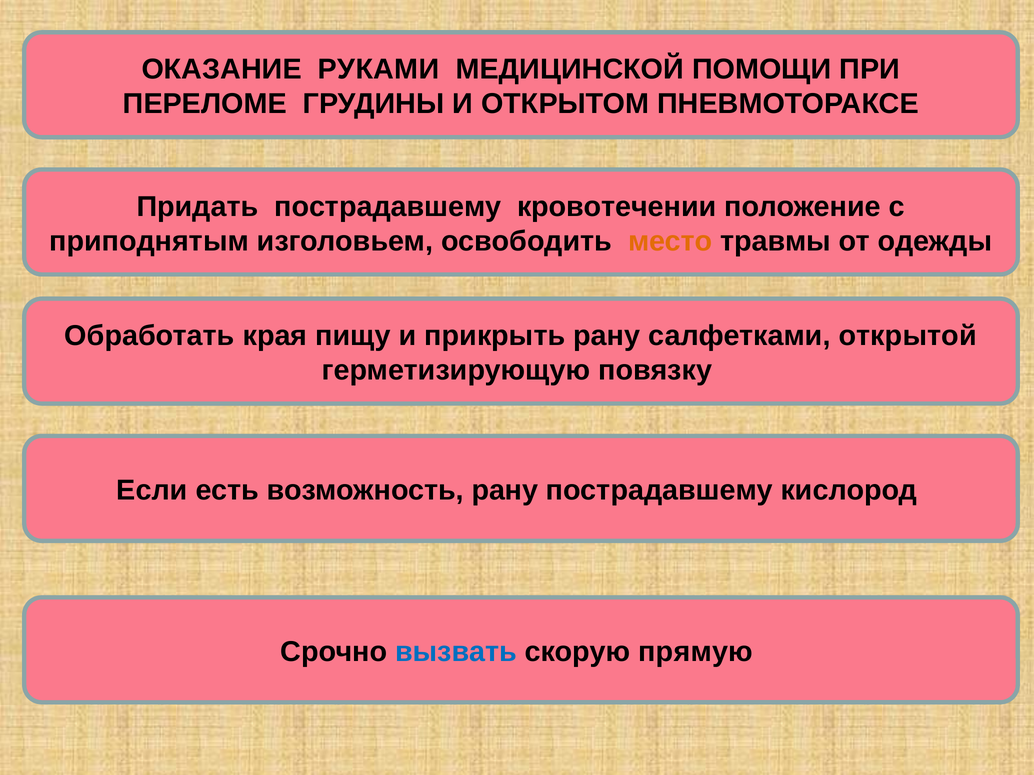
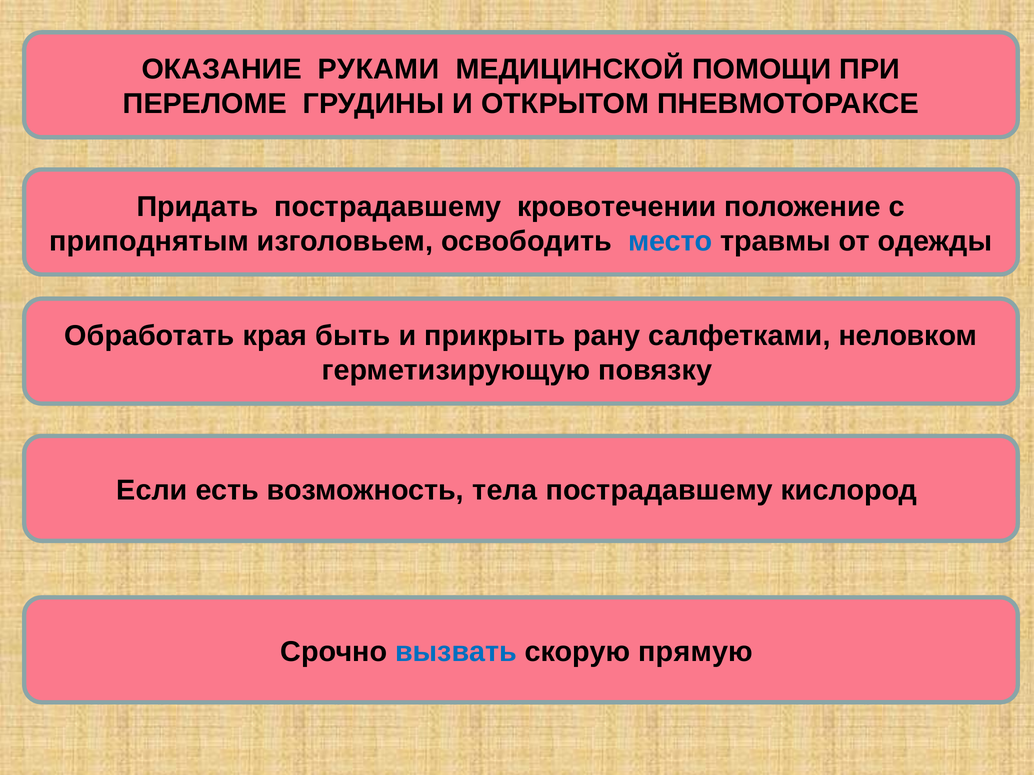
место colour: orange -> blue (670, 241)
пищу: пищу -> быть (353, 336)
открытой: открытой -> неловком (908, 336)
возможность рану: рану -> тела (505, 491)
